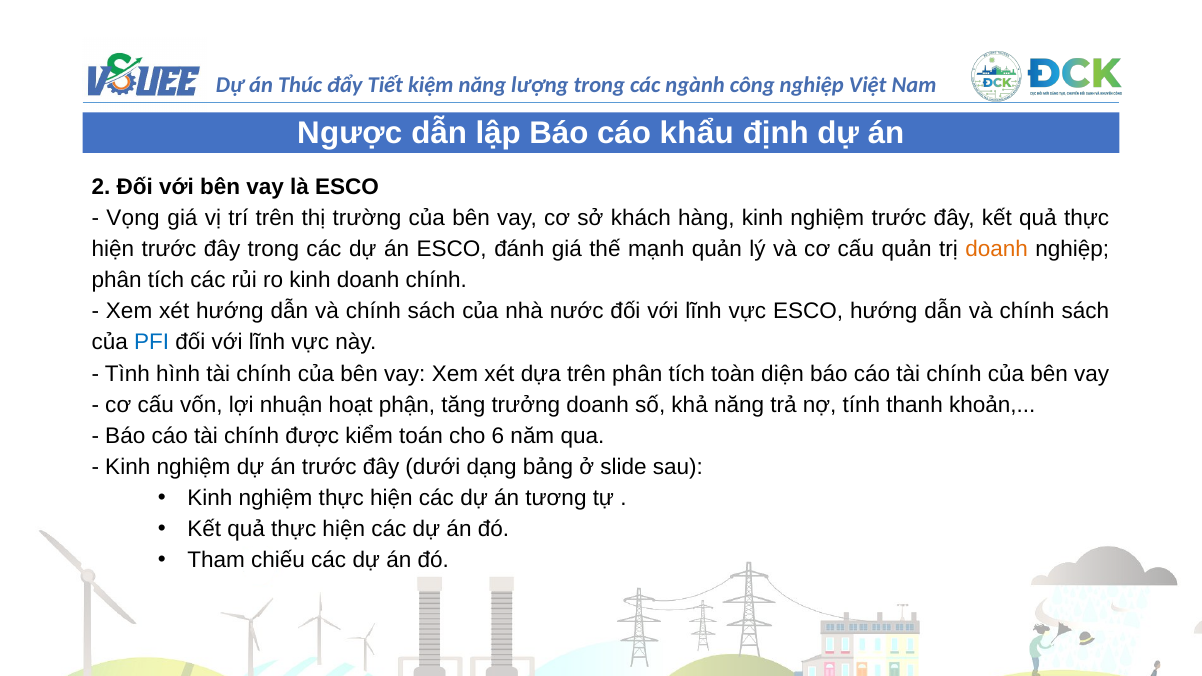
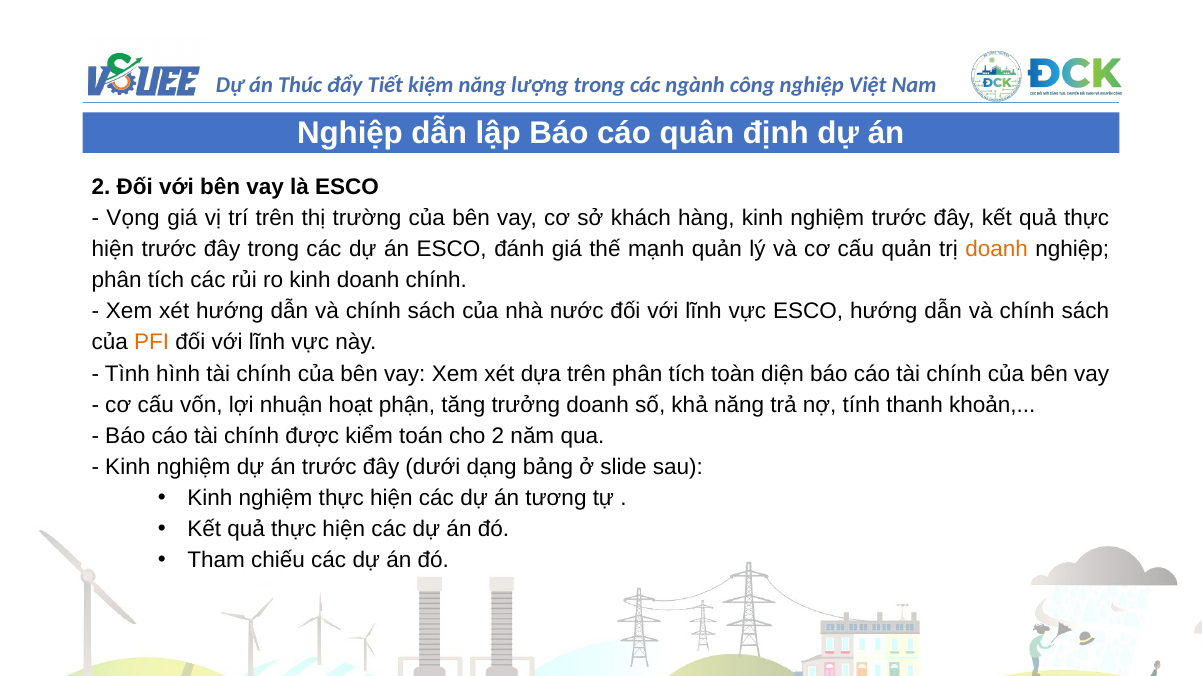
Ngược: Ngược -> Nghiệp (350, 134)
khẩu: khẩu -> quân (697, 134)
PFI colour: blue -> orange (152, 343)
cho 6: 6 -> 2 (498, 436)
